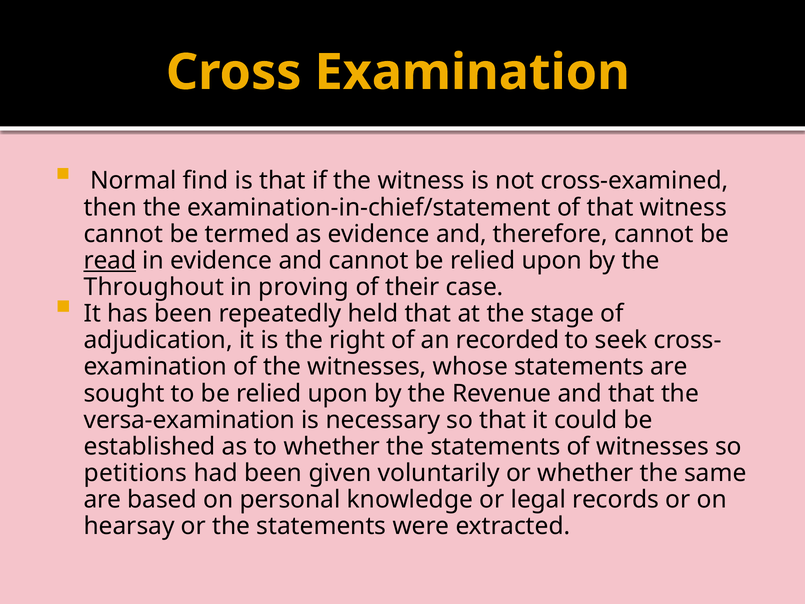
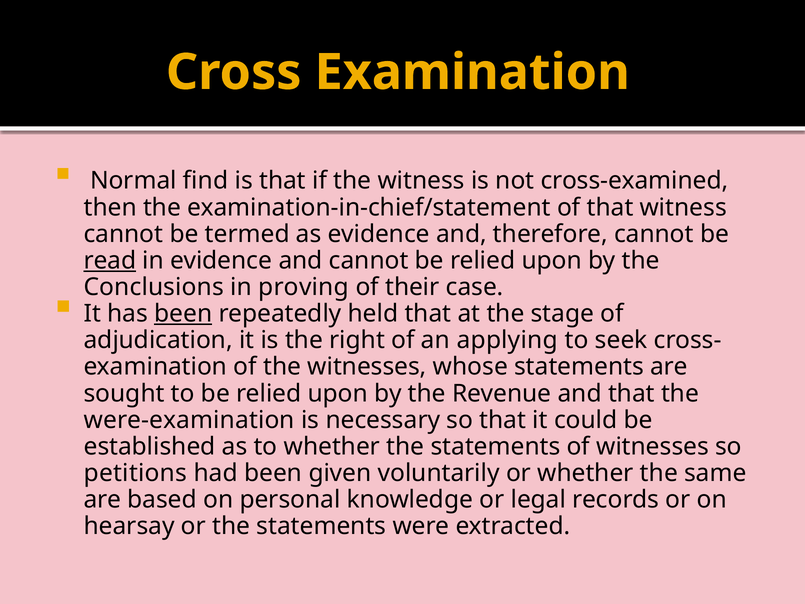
Throughout: Throughout -> Conclusions (154, 287)
been underline: none -> present (183, 314)
recorded: recorded -> applying (507, 340)
versa-examination: versa-examination -> were-examination (189, 420)
